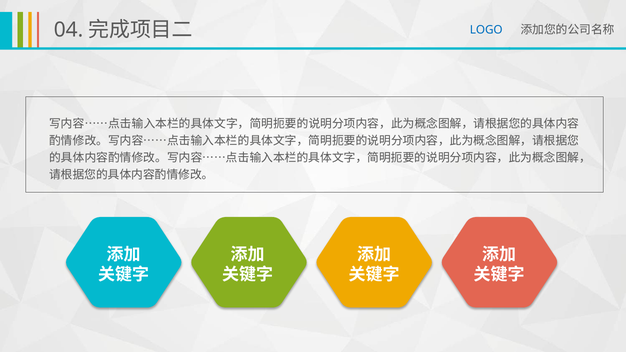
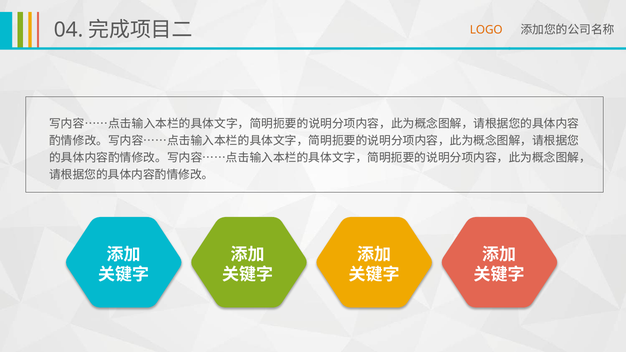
LOGO colour: blue -> orange (486, 30)
